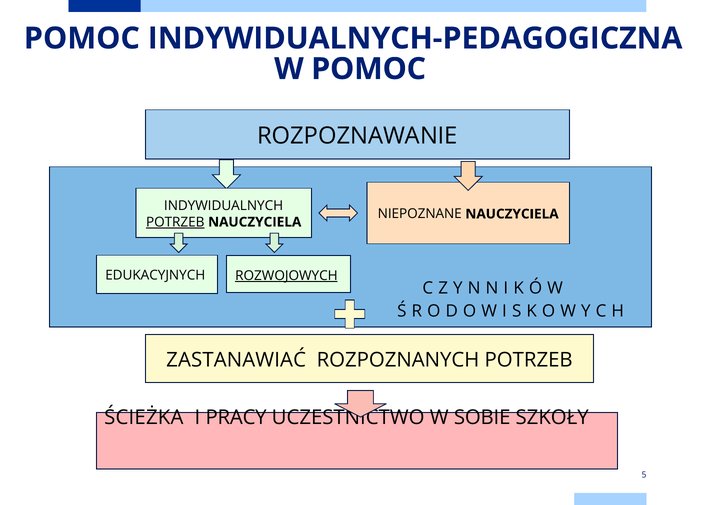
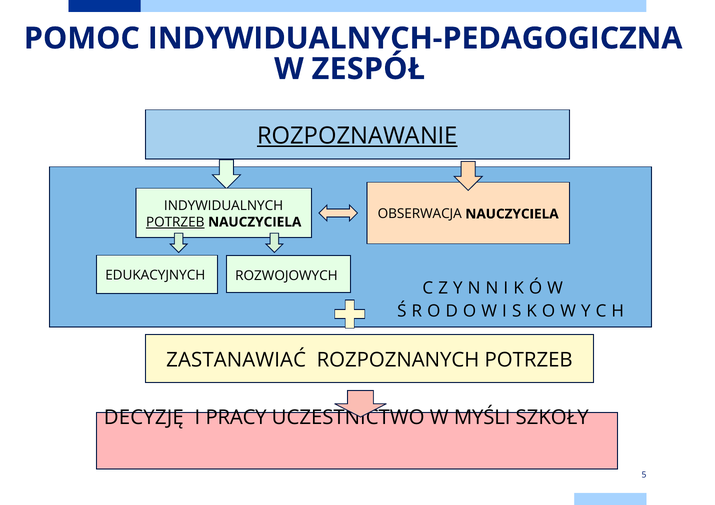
W POMOC: POMOC -> ZESPÓŁ (368, 69)
ROZPOZNAWANIE underline: none -> present (357, 136)
NIEPOZNANE: NIEPOZNANE -> OBSERWACJA (420, 214)
ROZWOJOWYCH underline: present -> none (286, 276)
ŚCIEŻKA: ŚCIEŻKA -> DECYZJĘ (144, 418)
SOBIE: SOBIE -> MYŚLI (482, 418)
